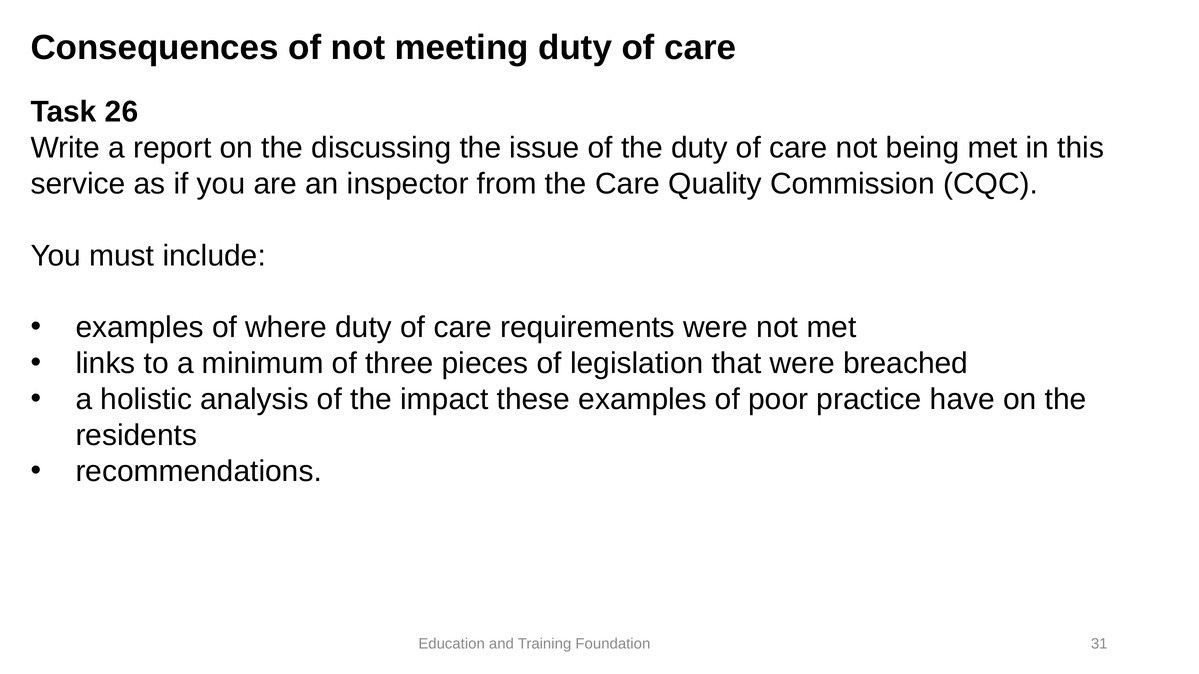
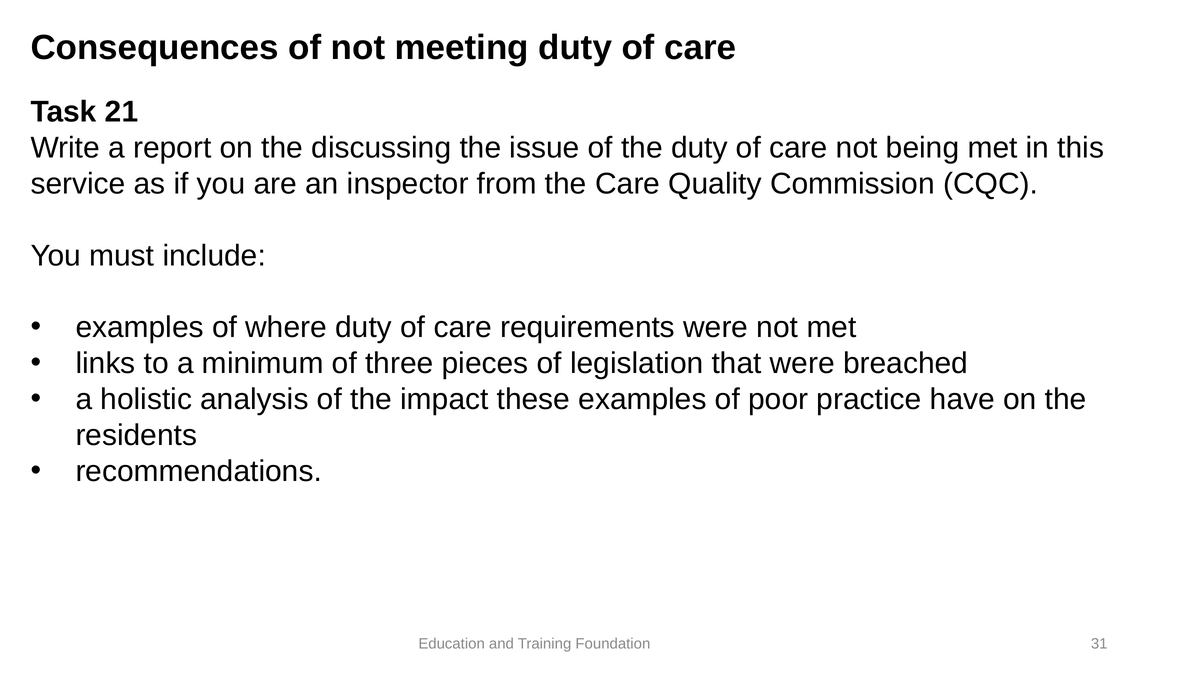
26: 26 -> 21 (122, 112)
